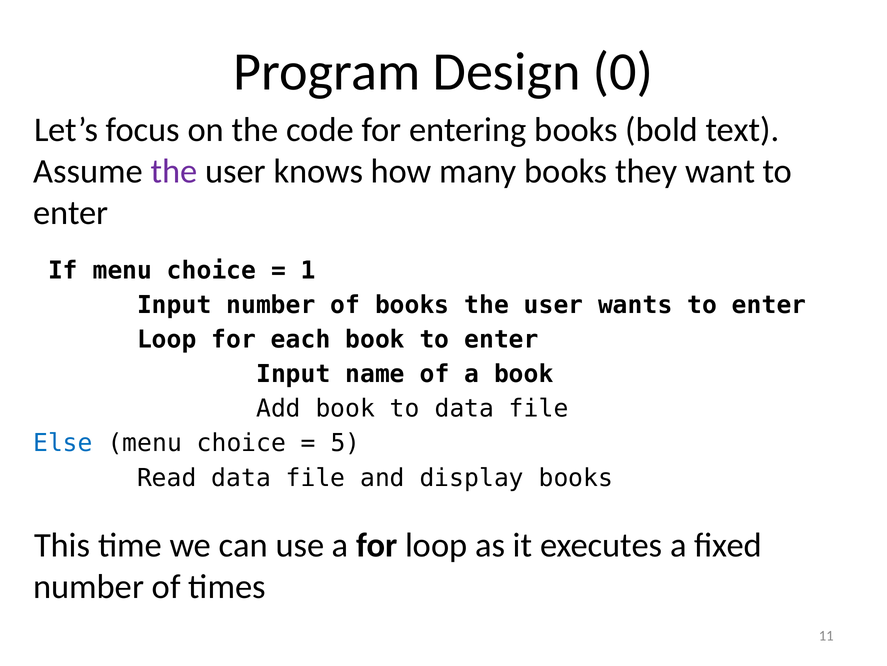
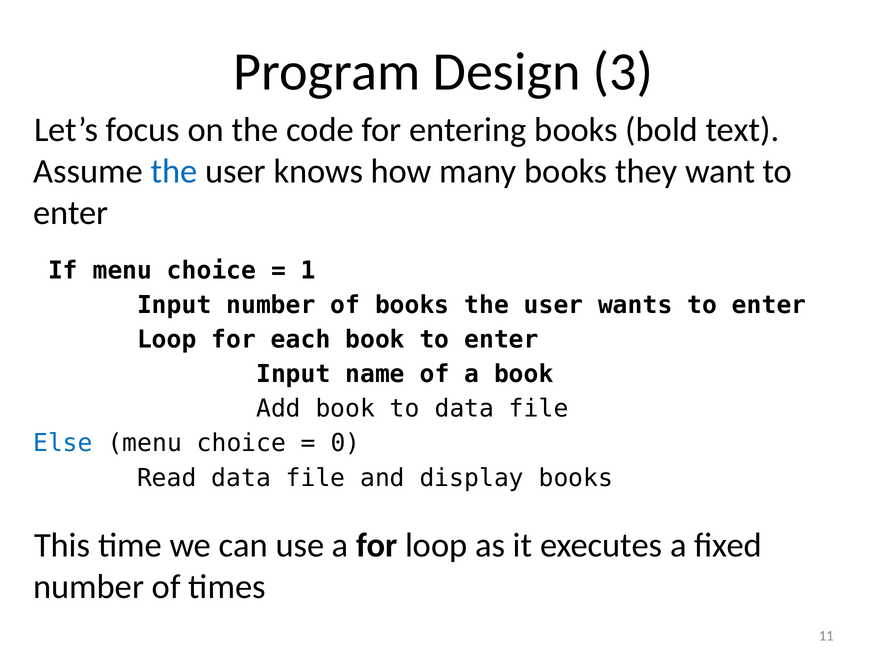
0: 0 -> 3 (623, 72)
the colour: purple -> blue (174, 171)
5: 5 -> 0 (345, 443)
